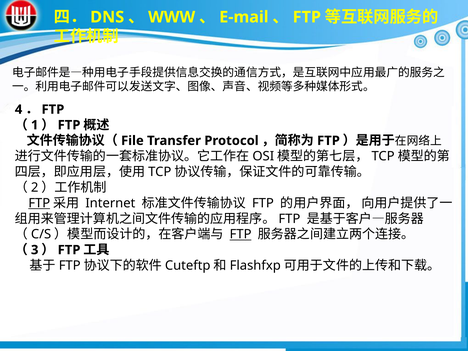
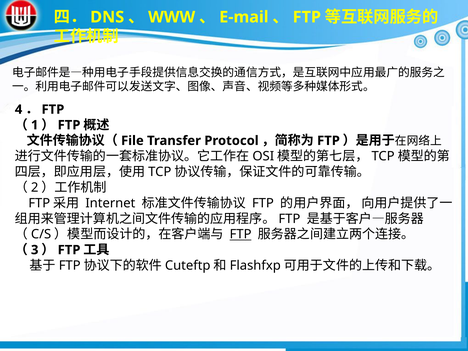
FTP underline: present -> none (39, 203)
